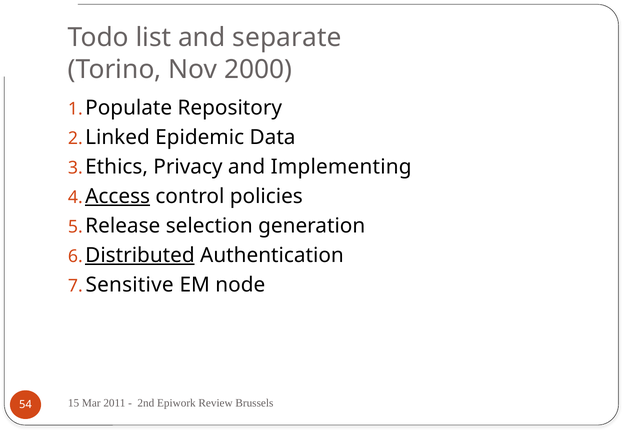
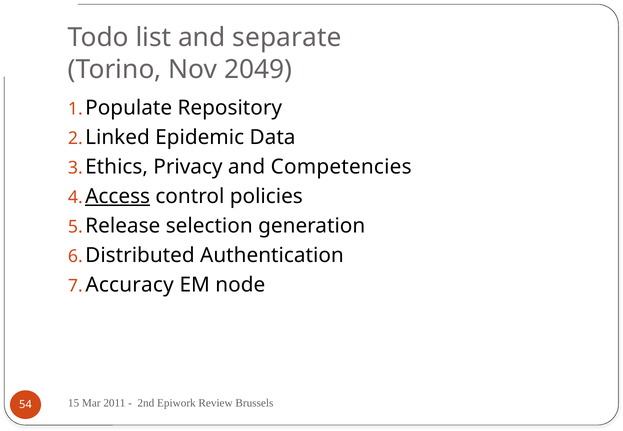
2000: 2000 -> 2049 (258, 69)
Implementing: Implementing -> Competencies (341, 167)
Distributed underline: present -> none (140, 256)
Sensitive: Sensitive -> Accuracy (130, 285)
